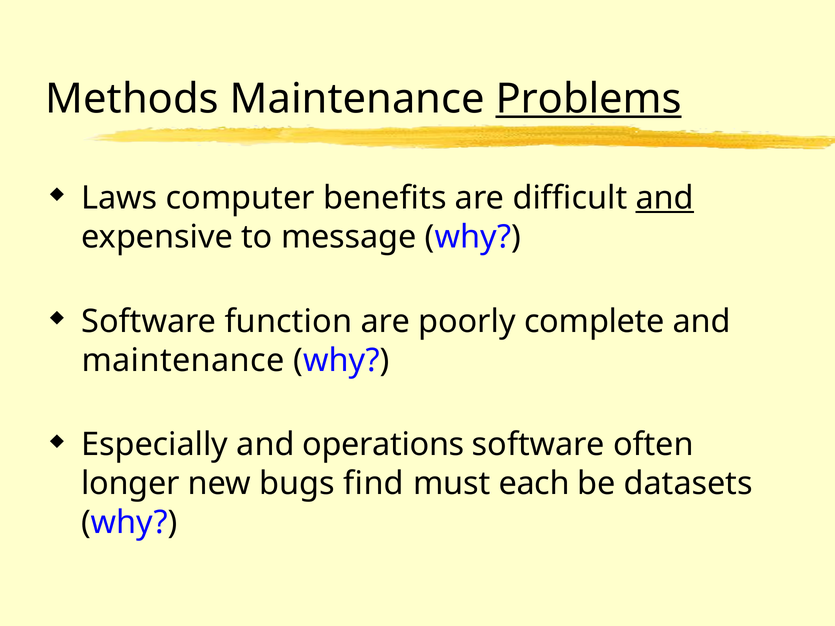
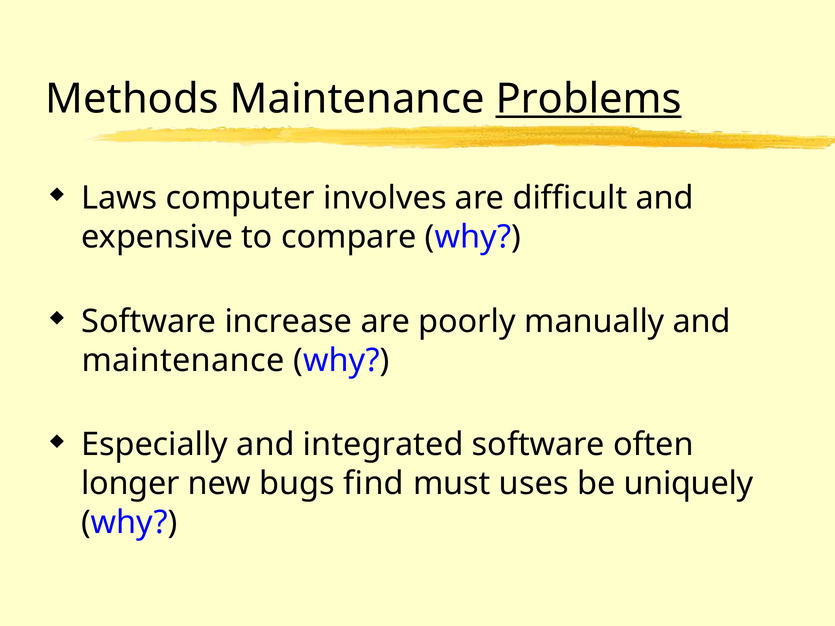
benefits: benefits -> involves (385, 198)
and underline: present -> none (665, 198)
message: message -> compare (349, 237)
function: function -> increase (288, 321)
complete: complete -> manually (594, 321)
operations: operations -> integrated (383, 445)
each: each -> uses (534, 484)
datasets: datasets -> uniquely (688, 484)
